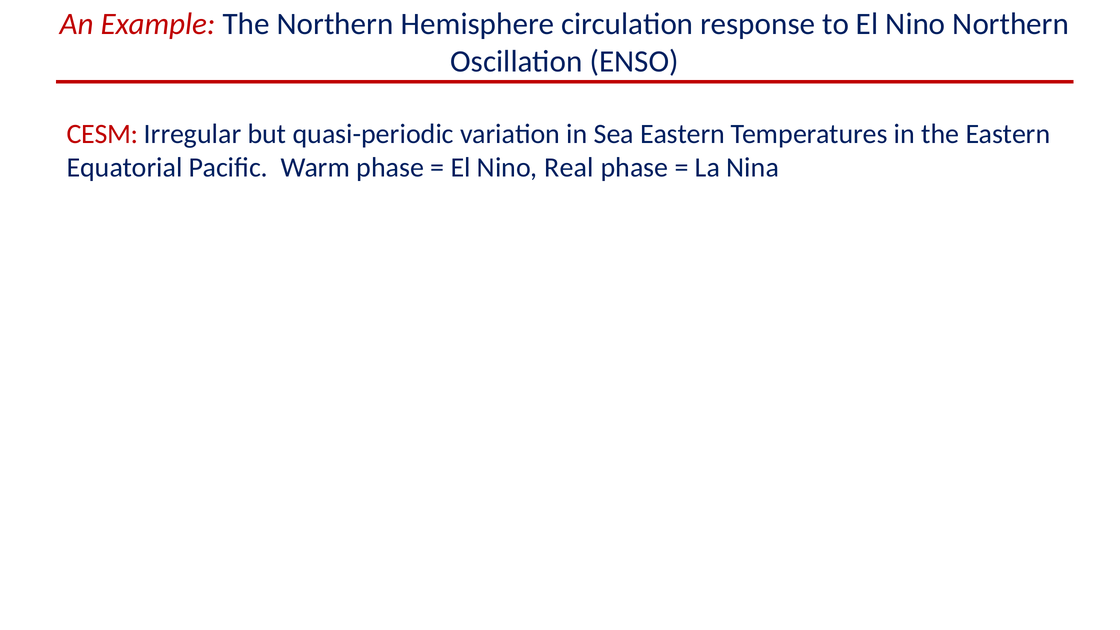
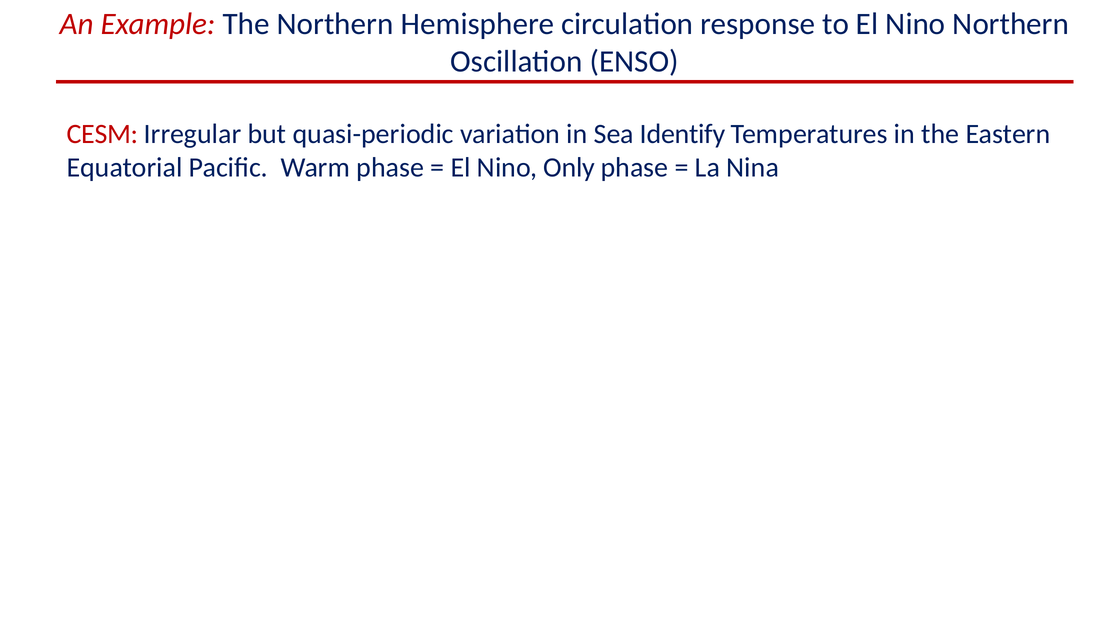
Sea Eastern: Eastern -> Identify (683, 134)
Real: Real -> Only (569, 167)
